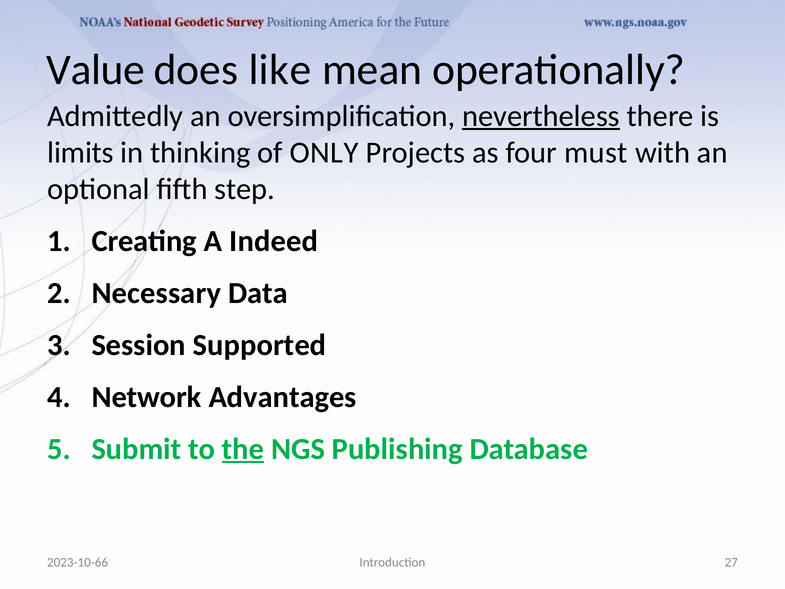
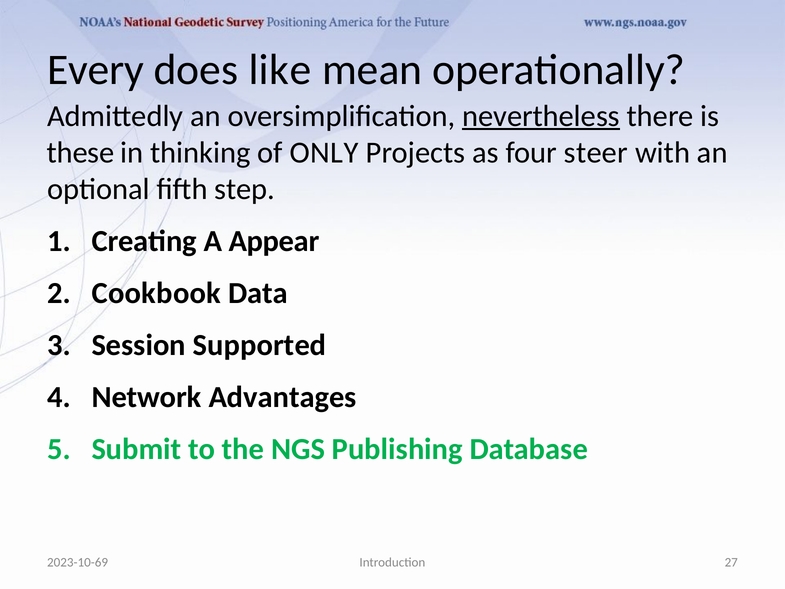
Value: Value -> Every (95, 70)
limits: limits -> these (81, 153)
must: must -> steer (596, 153)
Indeed: Indeed -> Appear (274, 241)
Necessary: Necessary -> Cookbook (156, 293)
the underline: present -> none (243, 449)
2023-10-66: 2023-10-66 -> 2023-10-69 (78, 562)
